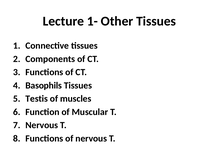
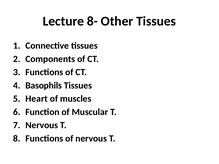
1-: 1- -> 8- (92, 21)
Testis: Testis -> Heart (37, 99)
